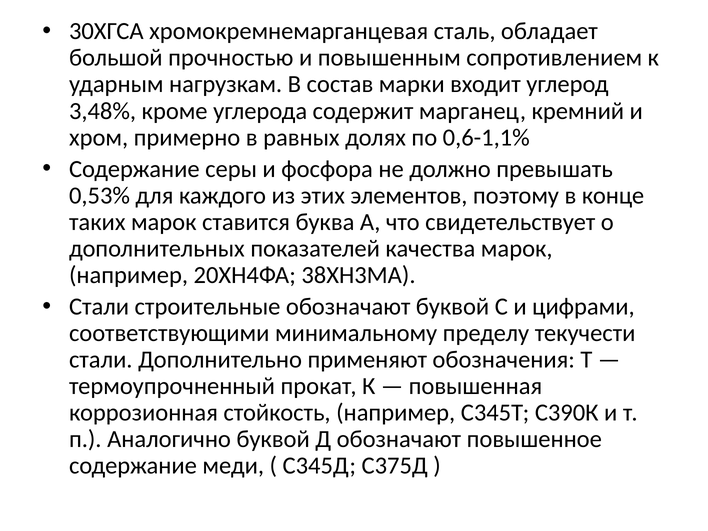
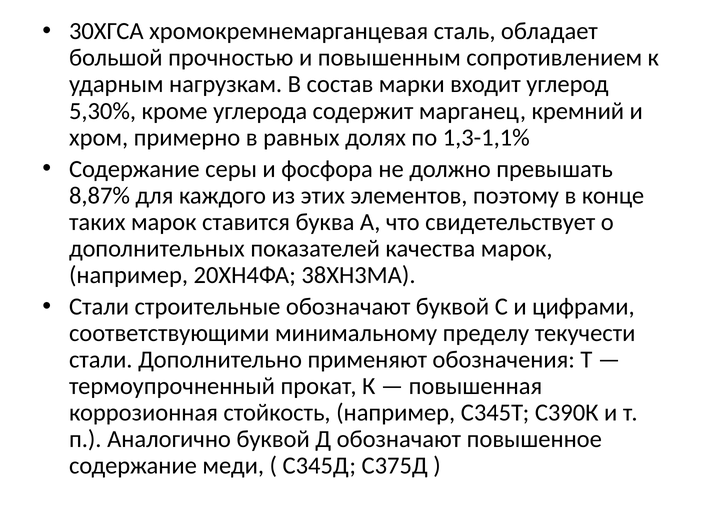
3,48%: 3,48% -> 5,30% (103, 111)
0,6-1,1%: 0,6-1,1% -> 1,3-1,1% (486, 137)
0,53%: 0,53% -> 8,87% (100, 195)
